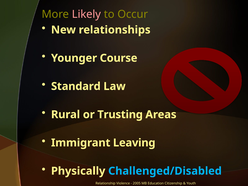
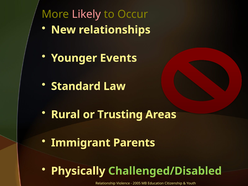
Course: Course -> Events (118, 58)
Leaving: Leaving -> Parents (134, 143)
Challenged/Disabled colour: light blue -> light green (165, 171)
